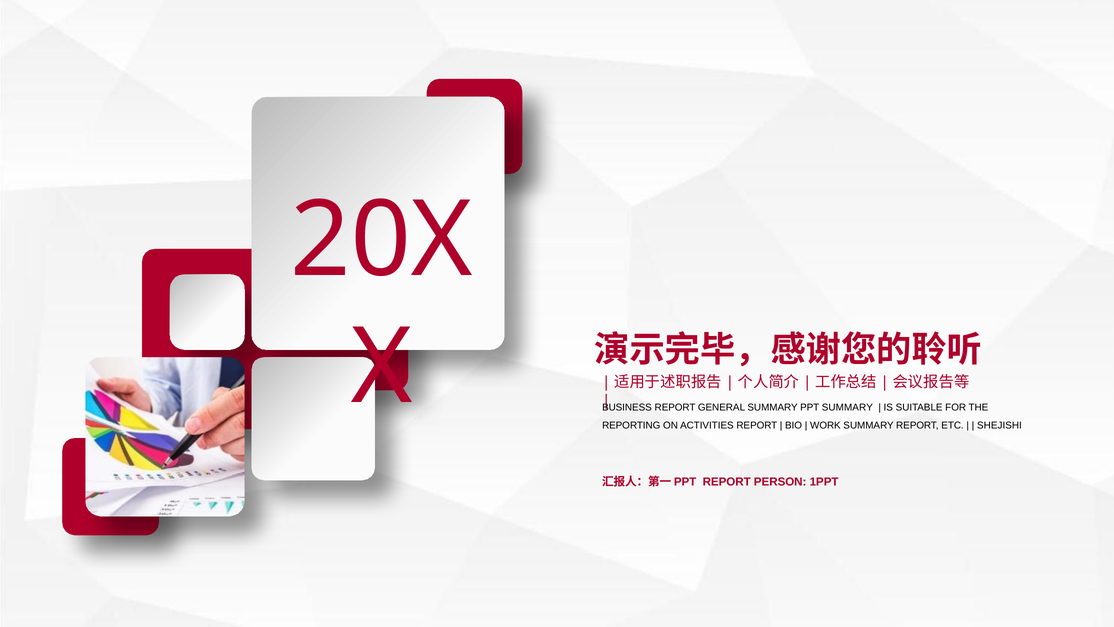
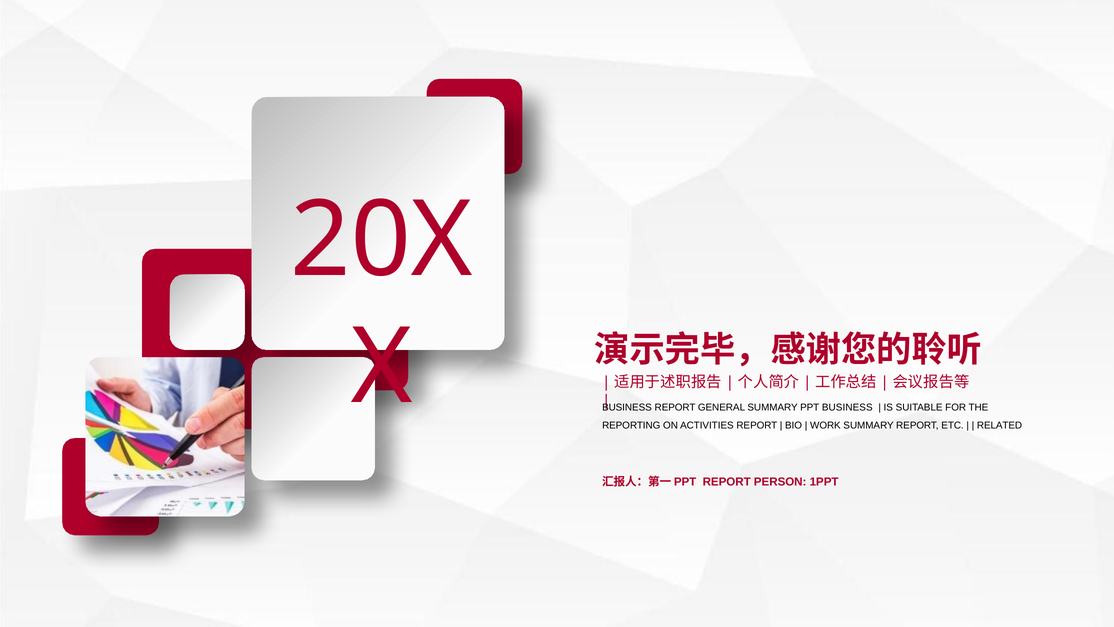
PPT SUMMARY: SUMMARY -> BUSINESS (847, 407)
SHEJISHI: SHEJISHI -> RELATED (1000, 425)
